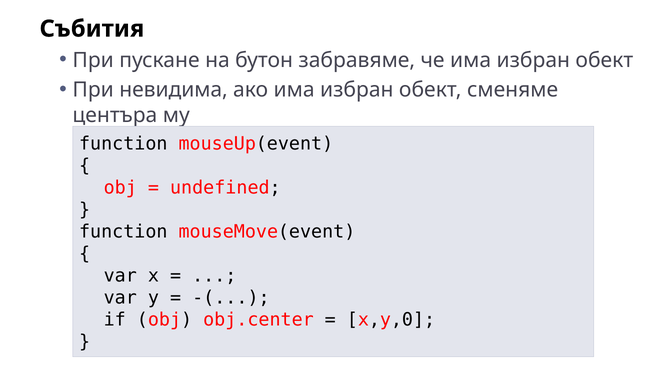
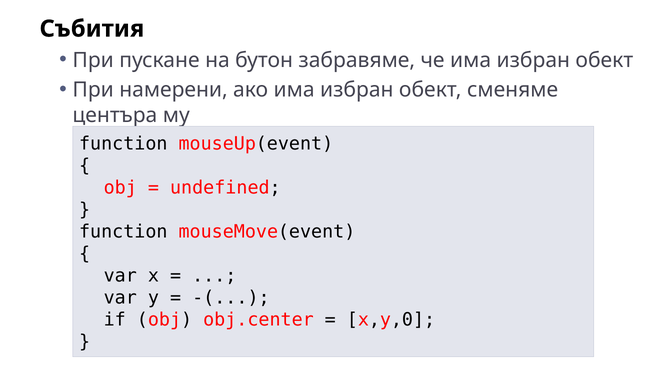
невидима: невидима -> намерени (173, 90)
